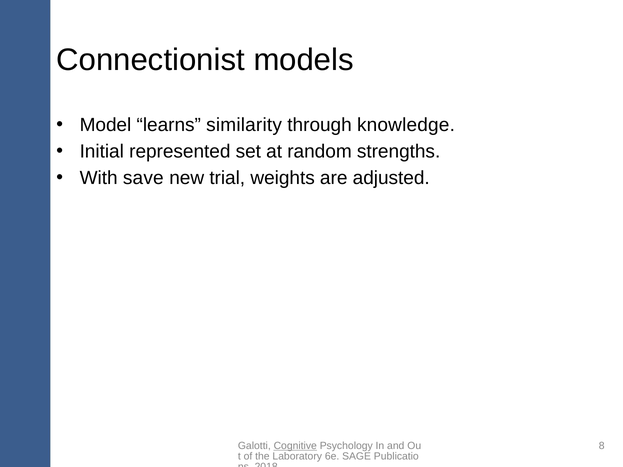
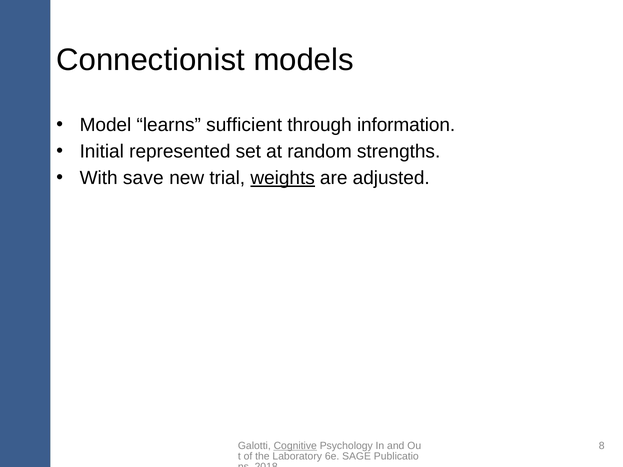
similarity: similarity -> sufficient (244, 125)
knowledge: knowledge -> information (406, 125)
weights underline: none -> present (283, 178)
